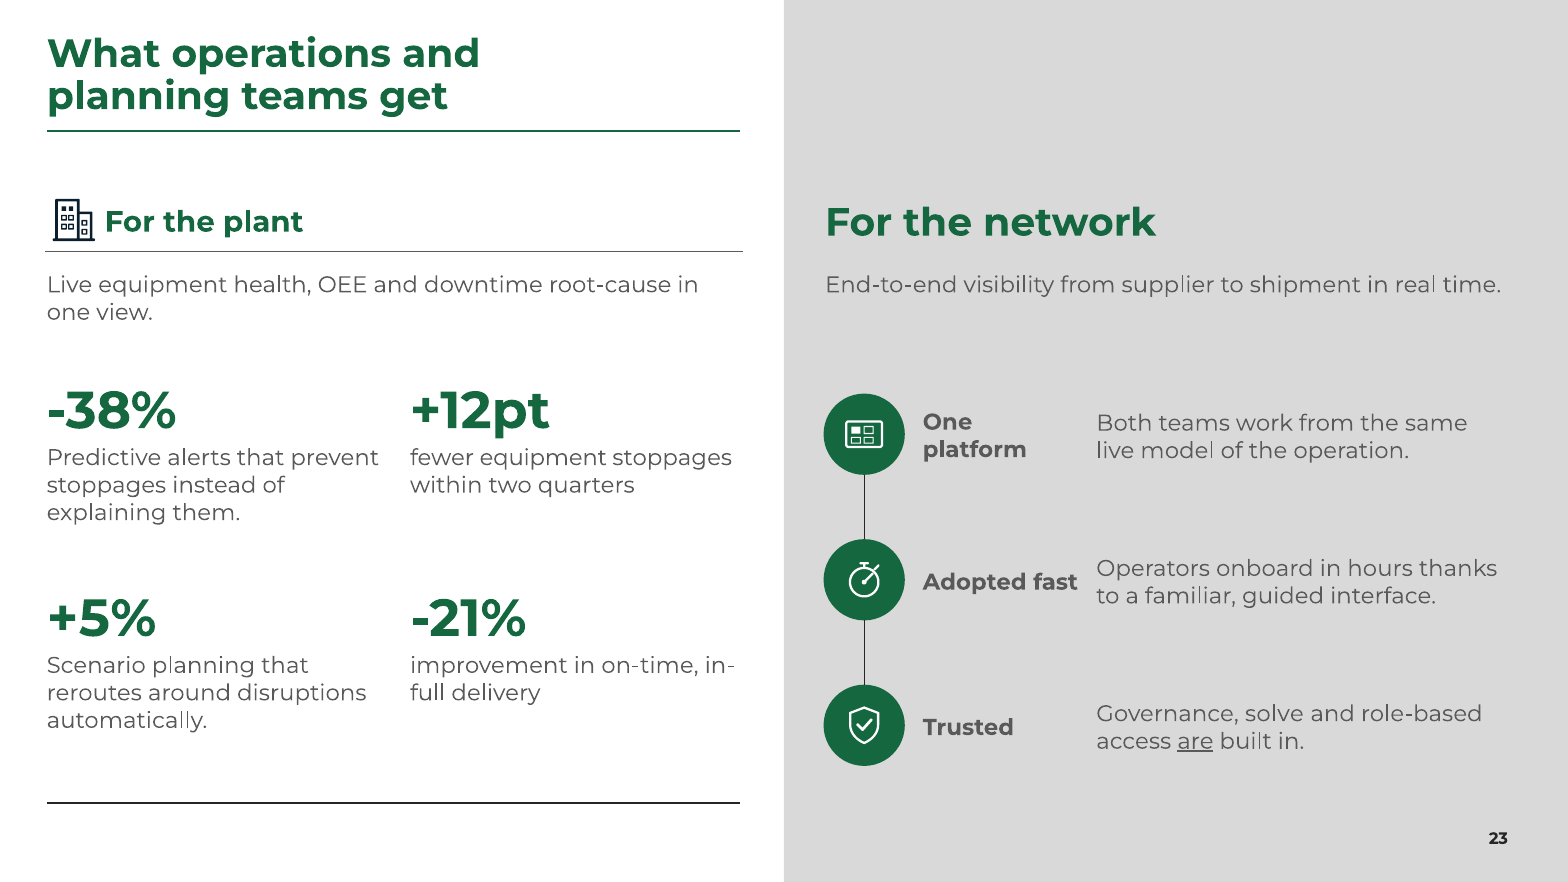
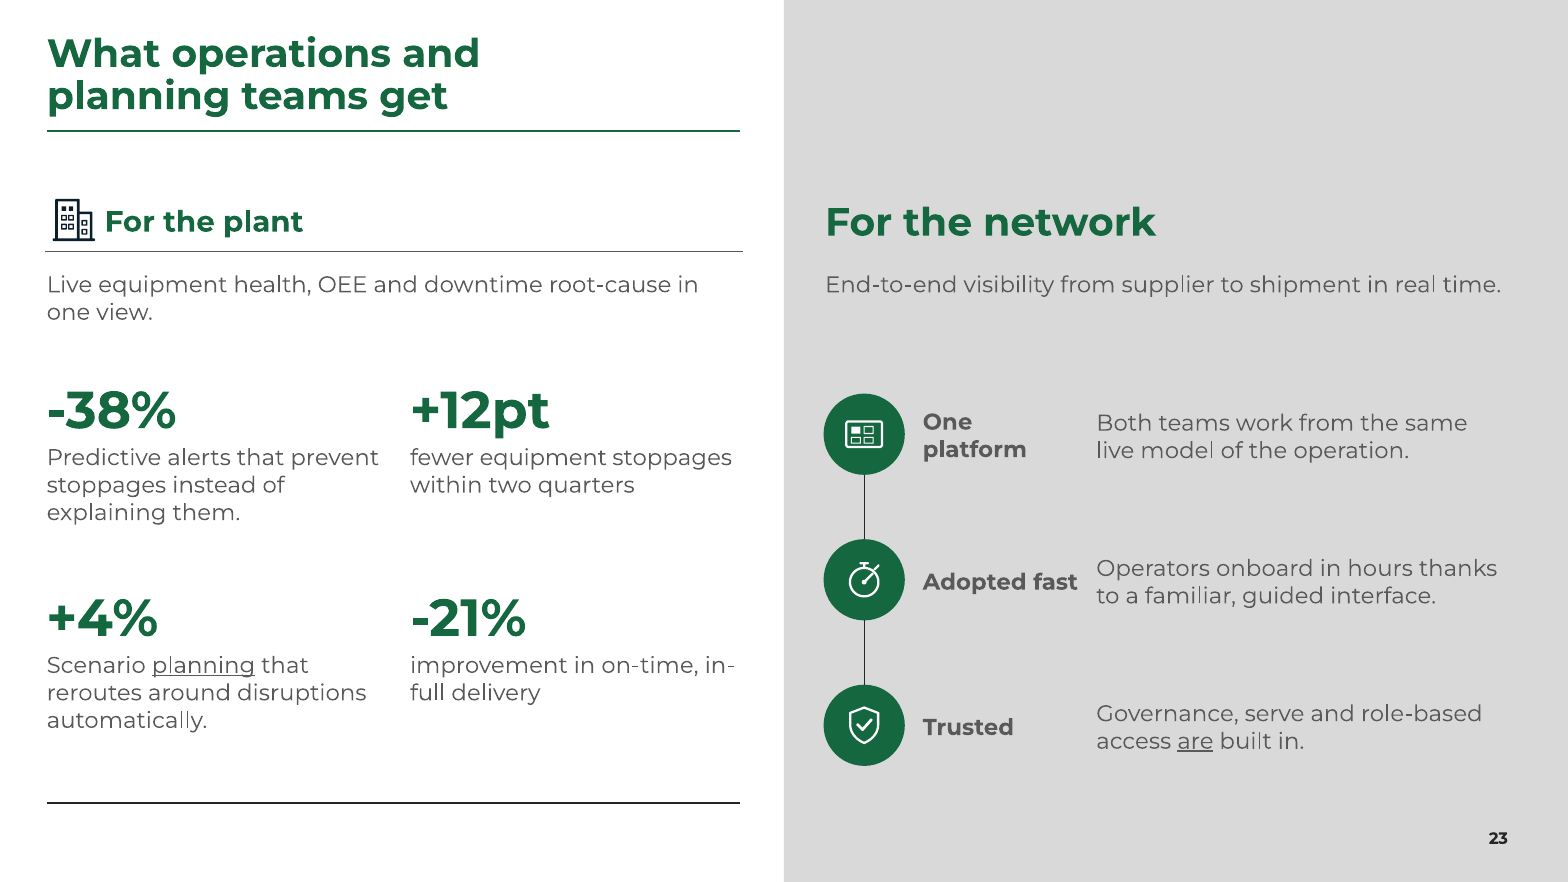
+5%: +5% -> +4% (102, 619)
planning underline: none -> present (203, 665)
solve: solve -> serve (1275, 714)
